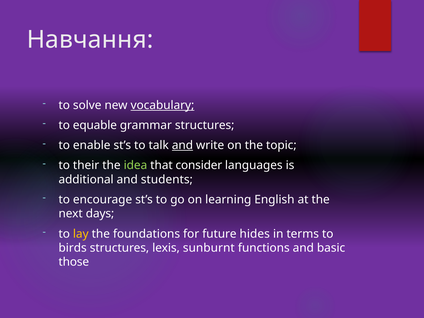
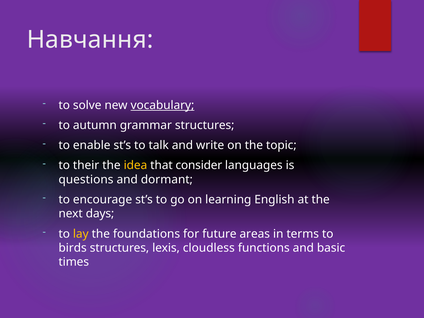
equable: equable -> autumn (95, 125)
and underline: present -> none (182, 145)
idea colour: light green -> yellow (135, 165)
additional: additional -> questions (86, 180)
students: students -> dormant (167, 180)
hides: hides -> areas (255, 234)
sunburnt: sunburnt -> cloudless (209, 248)
those: those -> times (74, 262)
